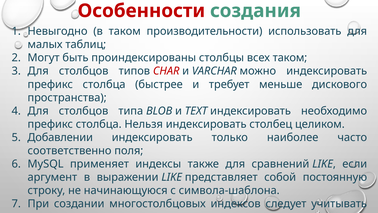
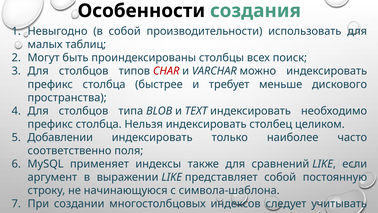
Особенности colour: red -> black (141, 11)
в таком: таком -> собой (125, 31)
всех таком: таком -> поиск (290, 58)
